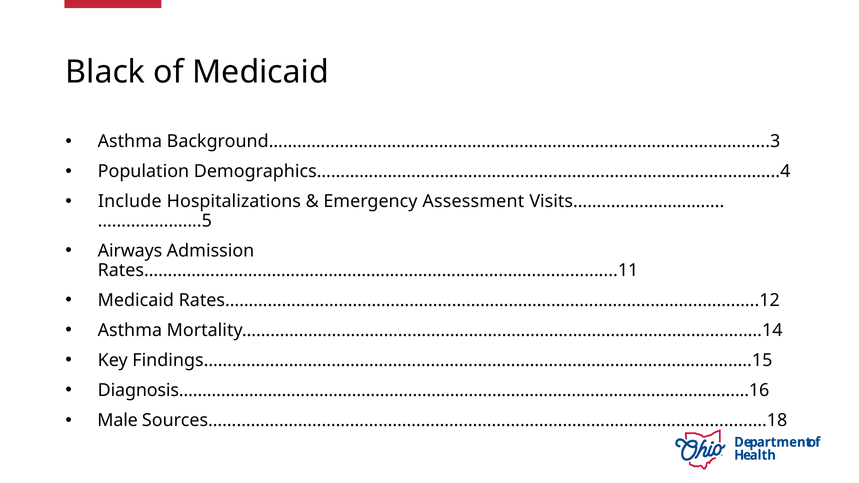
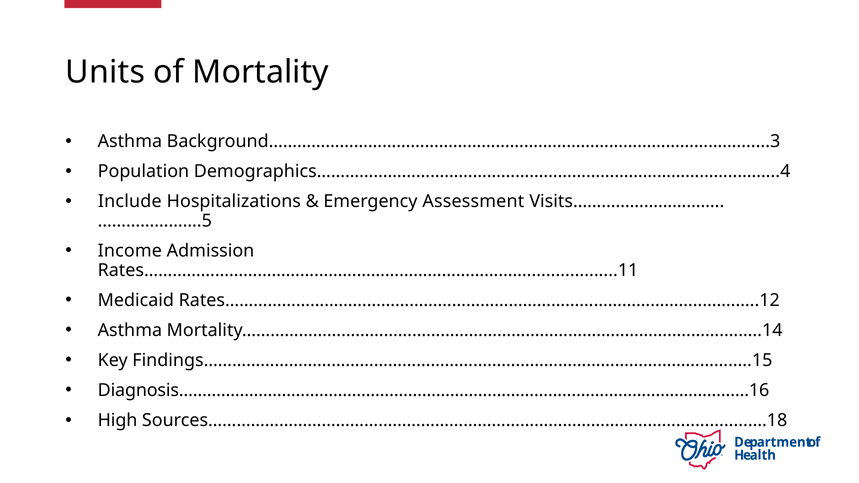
Black: Black -> Units (105, 72)
of Medicaid: Medicaid -> Mortality (261, 72)
Airways: Airways -> Income (130, 251)
Male: Male -> High (118, 421)
